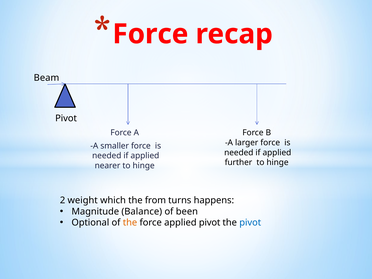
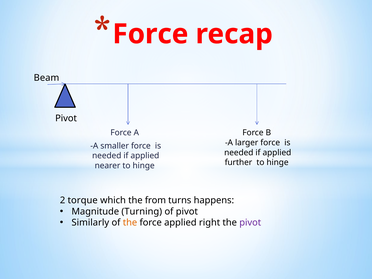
weight: weight -> torque (83, 200)
Balance: Balance -> Turning (142, 211)
of been: been -> pivot (187, 211)
Optional: Optional -> Similarly (90, 223)
applied pivot: pivot -> right (210, 223)
pivot colour: blue -> purple (250, 223)
